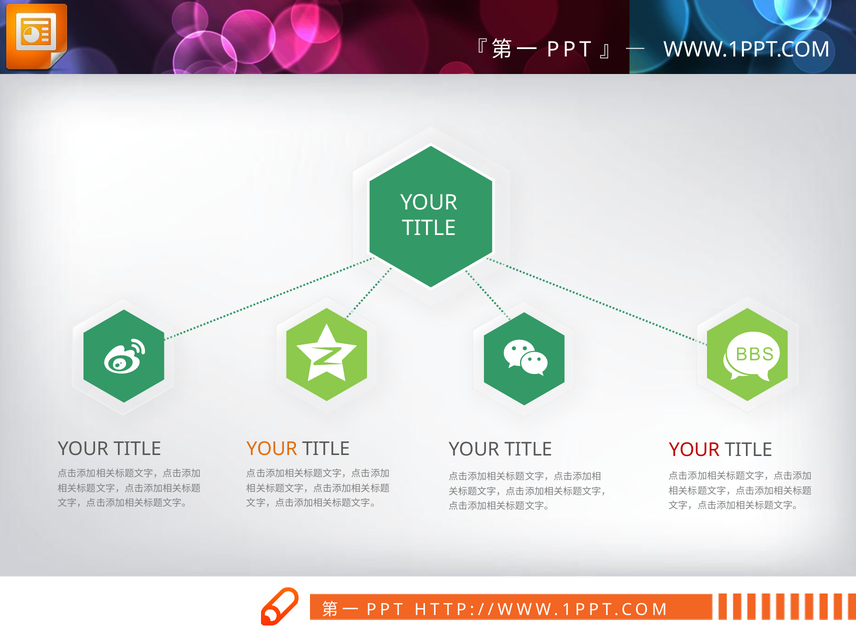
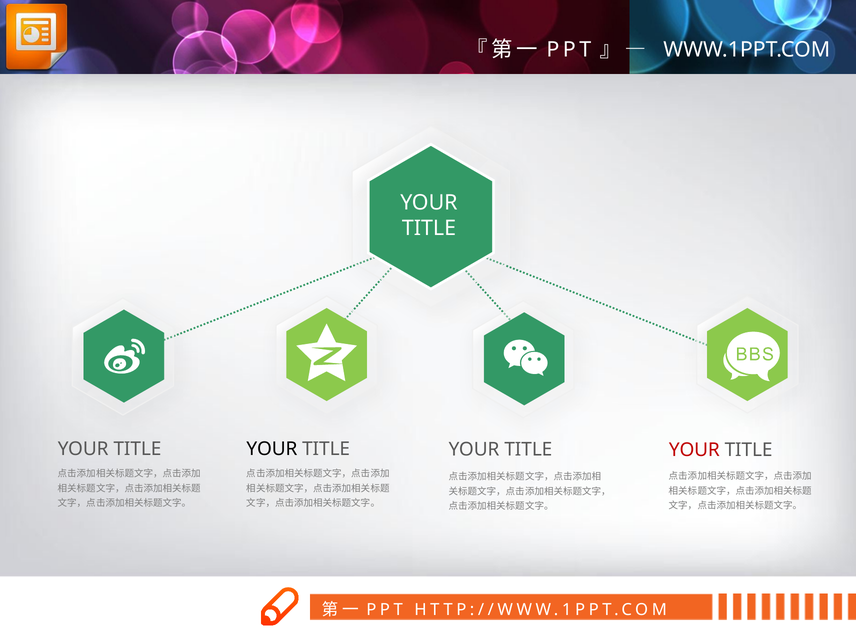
YOUR colour: orange -> black (272, 449)
